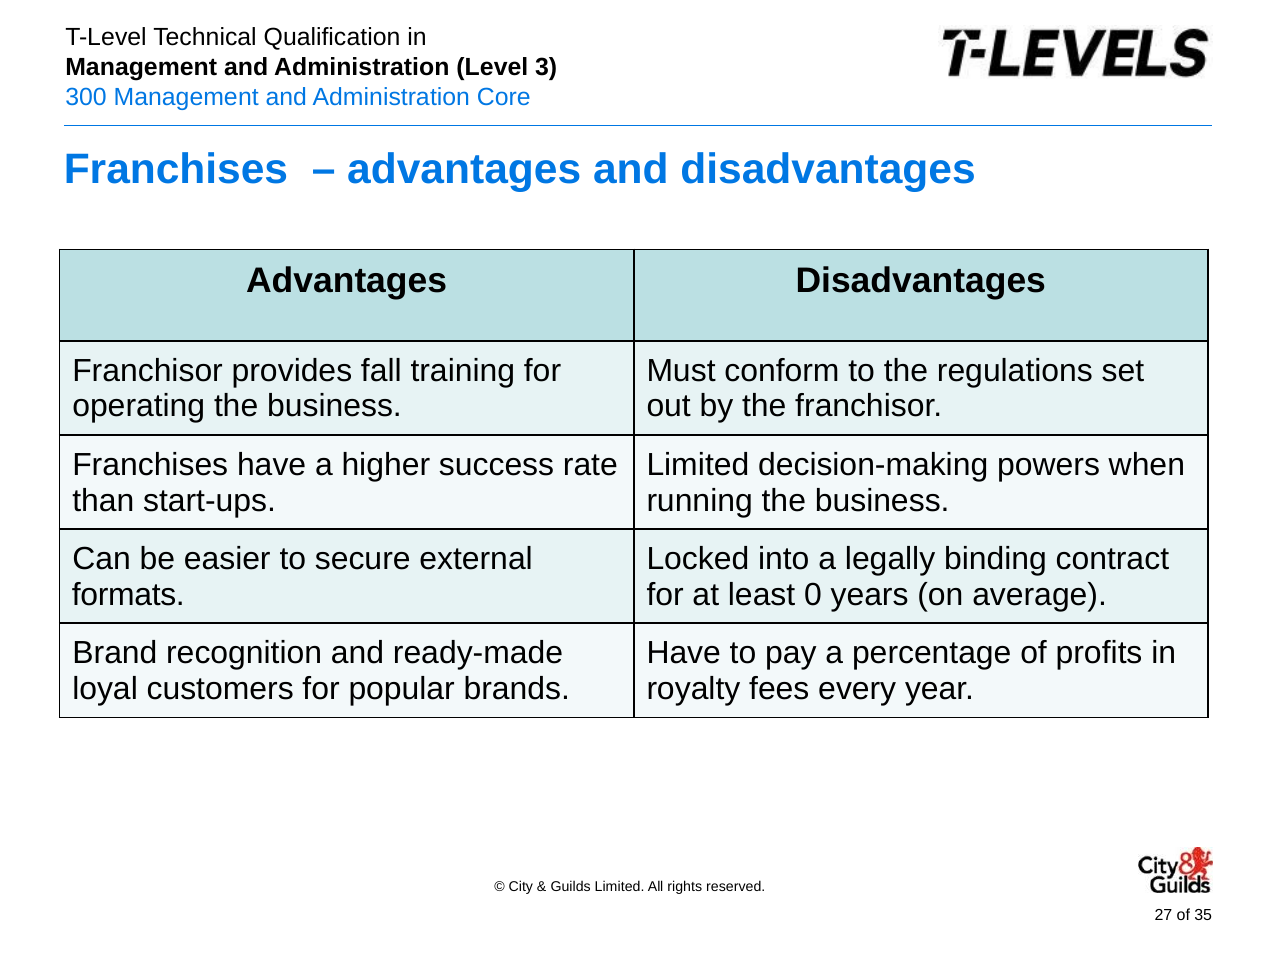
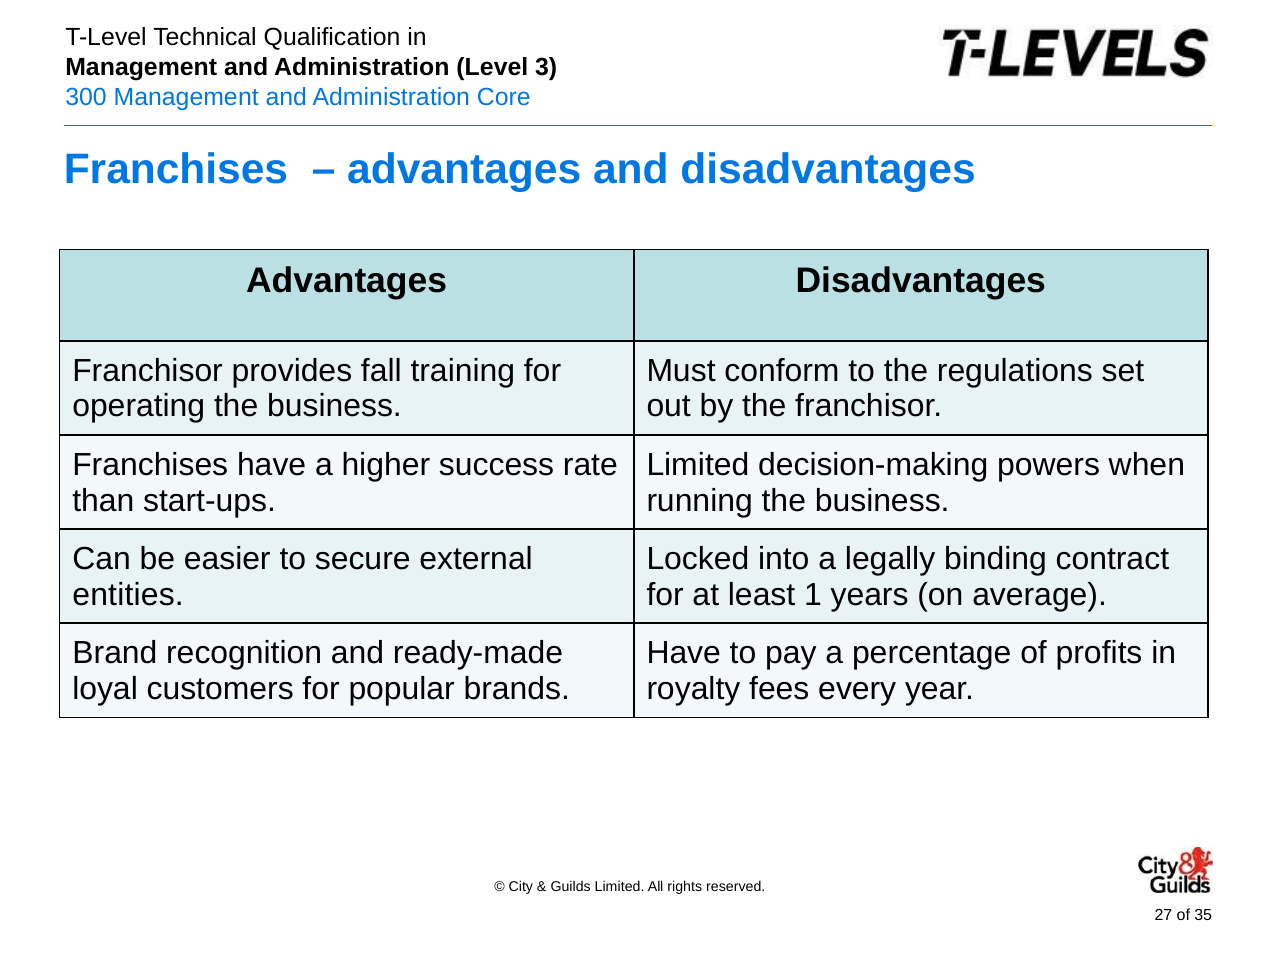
formats: formats -> entities (128, 595)
0: 0 -> 1 (813, 595)
